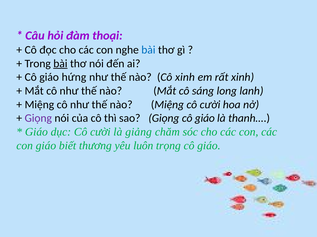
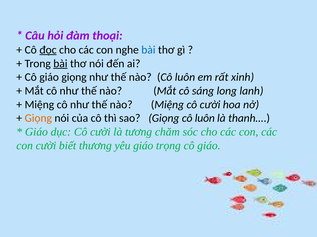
đọc underline: none -> present (48, 50)
giáo hứng: hứng -> giọng (74, 77)
nào Cô xinh: xinh -> luôn (185, 77)
Giọng colour: purple -> orange (38, 119)
Giọng cô giáo: giáo -> luôn (205, 119)
giảng: giảng -> tương (139, 132)
con giáo: giáo -> cười (46, 146)
yêu luôn: luôn -> giáo (143, 146)
